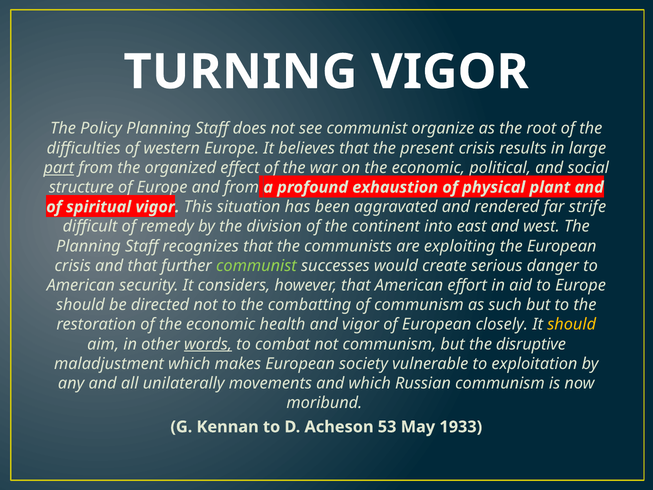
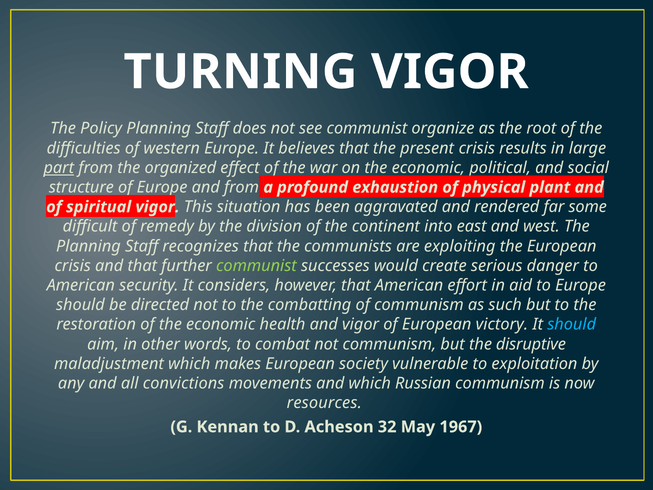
strife: strife -> some (588, 207)
closely: closely -> victory (502, 324)
should colour: yellow -> light blue (572, 324)
words underline: present -> none (208, 344)
unilaterally: unilaterally -> convictions (184, 383)
moribund: moribund -> resources (324, 403)
53: 53 -> 32 (387, 427)
1933: 1933 -> 1967 (461, 427)
